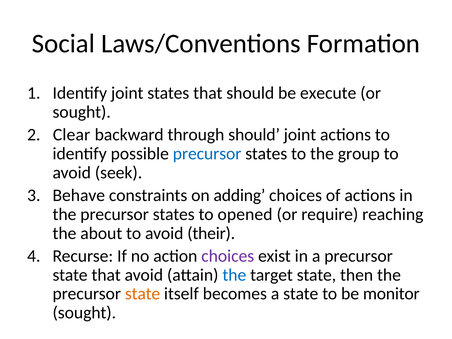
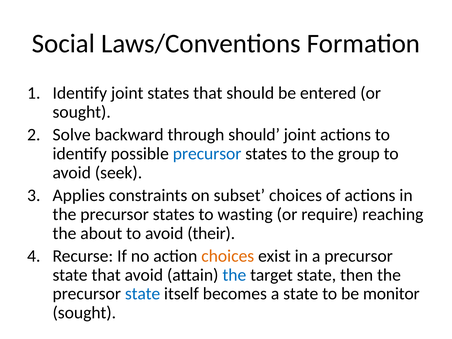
execute: execute -> entered (328, 93)
Clear: Clear -> Solve (72, 135)
Behave: Behave -> Applies (79, 195)
adding: adding -> subset (239, 195)
opened: opened -> wasting (245, 214)
choices colour: purple -> orange (228, 256)
state colour: orange -> blue (143, 294)
